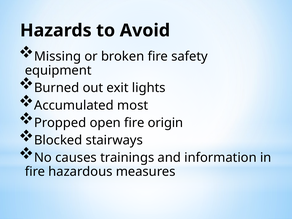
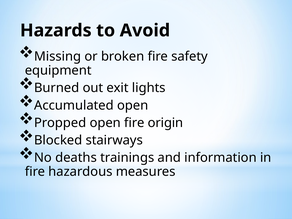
Accumulated most: most -> open (133, 105)
causes: causes -> deaths (76, 158)
